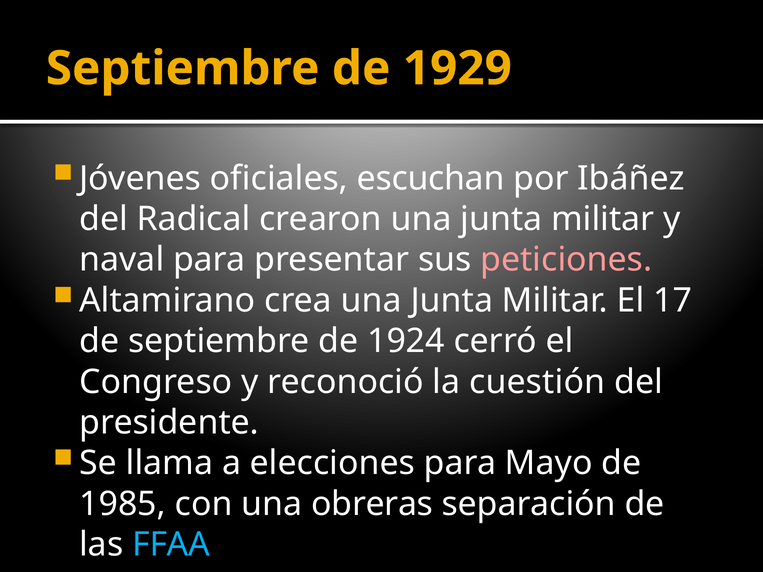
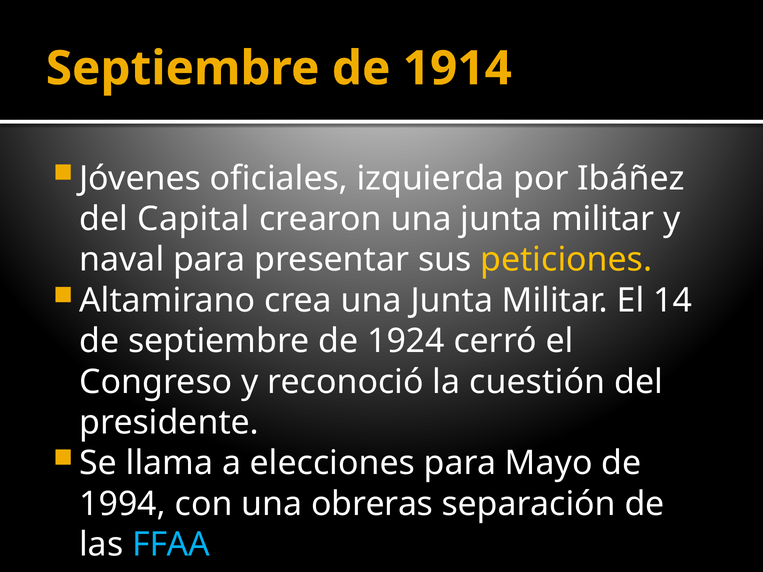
1929: 1929 -> 1914 (457, 69)
escuchan: escuchan -> izquierda (431, 178)
Radical: Radical -> Capital (193, 219)
peticiones colour: pink -> yellow (566, 260)
17: 17 -> 14 (673, 301)
1985: 1985 -> 1994 (123, 504)
